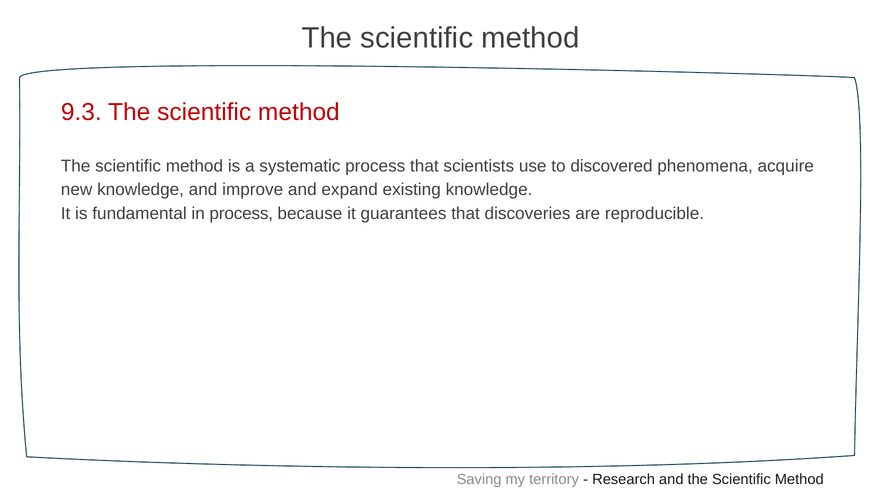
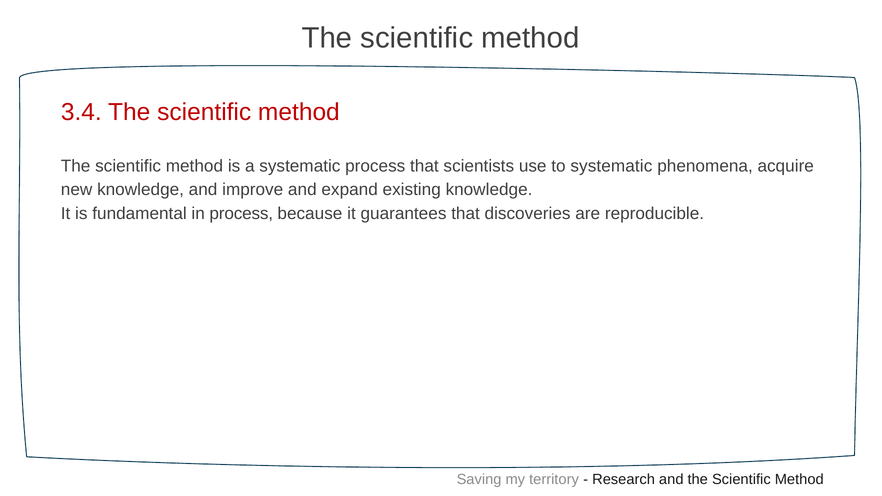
9.3: 9.3 -> 3.4 (81, 112)
to discovered: discovered -> systematic (611, 166)
